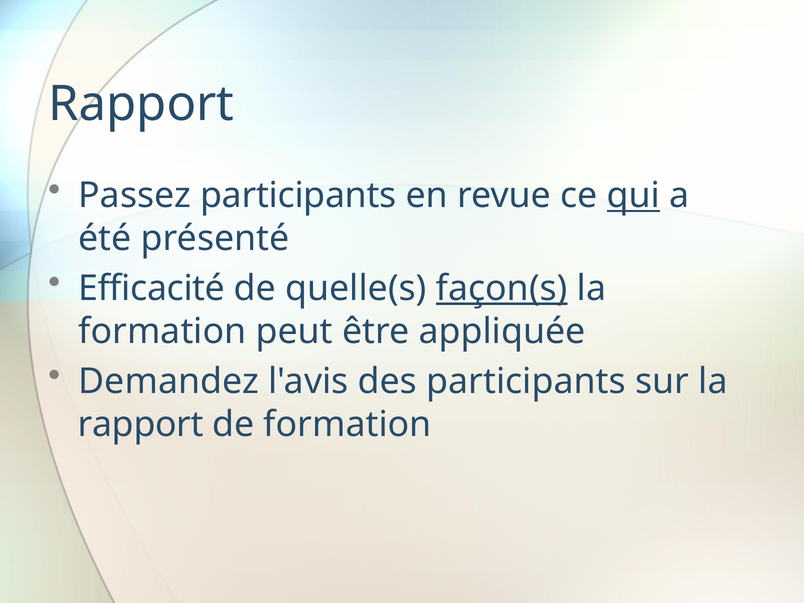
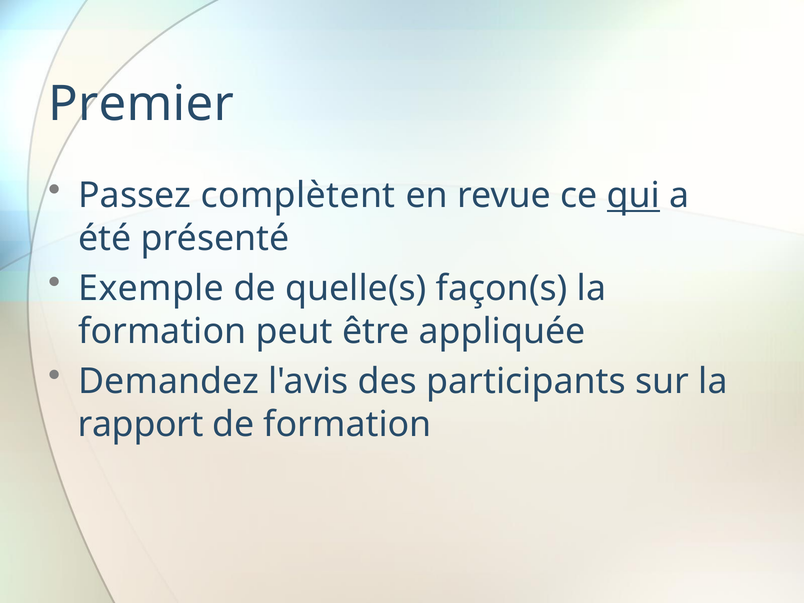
Rapport: Rapport -> Premier (141, 104)
Passez participants: participants -> complètent (298, 195)
Efficacité: Efficacité -> Exemple (151, 288)
façon(s underline: present -> none (502, 288)
